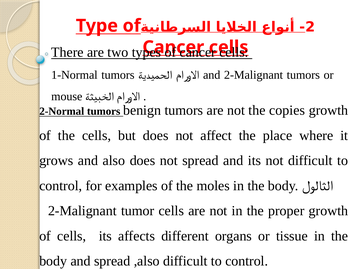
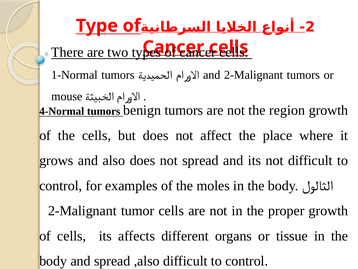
2-Normal: 2-Normal -> 4-Normal (62, 111)
copies: copies -> region (287, 110)
